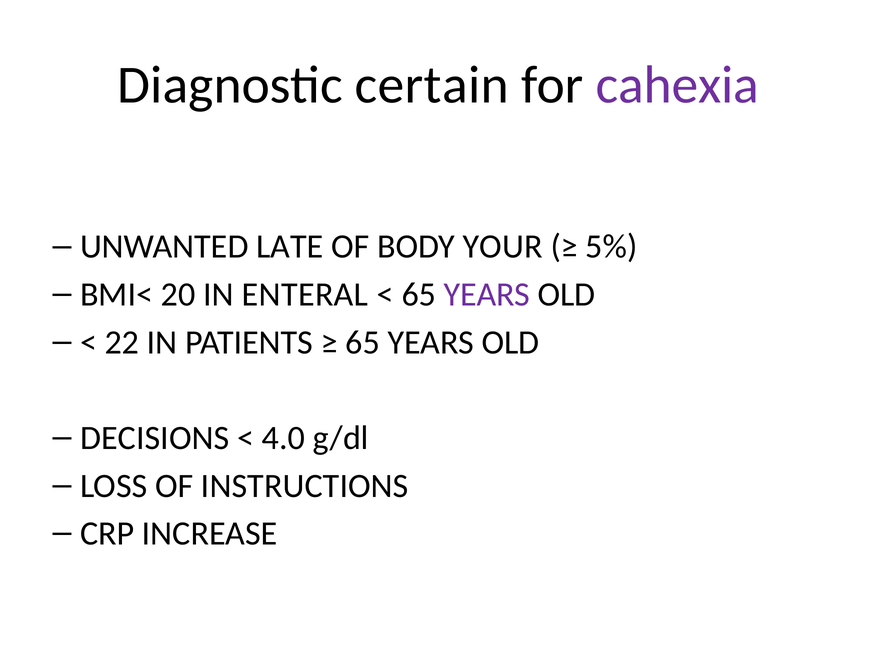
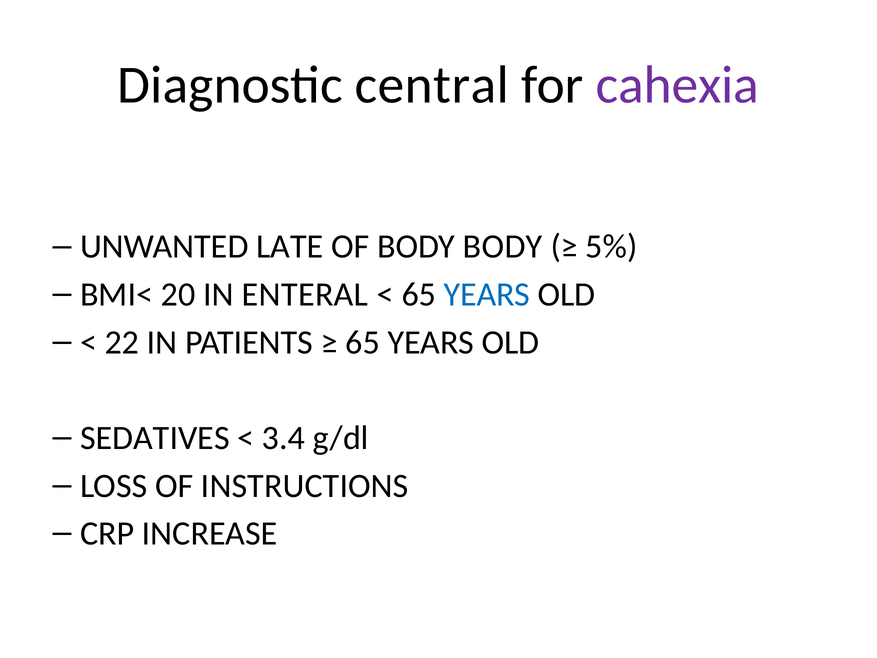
certain: certain -> central (432, 85)
BODY YOUR: YOUR -> BODY (503, 247)
YEARS colour: purple -> blue (487, 294)
DECISIONS: DECISIONS -> SEDATIVES (155, 438)
4.0: 4.0 -> 3.4 (284, 438)
